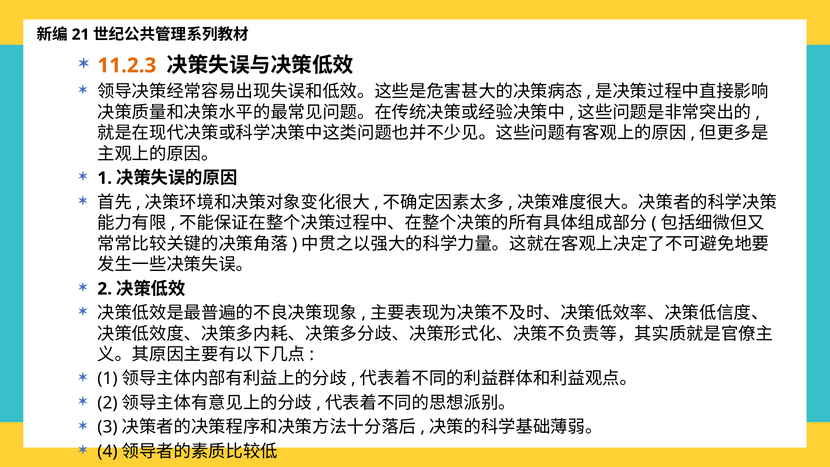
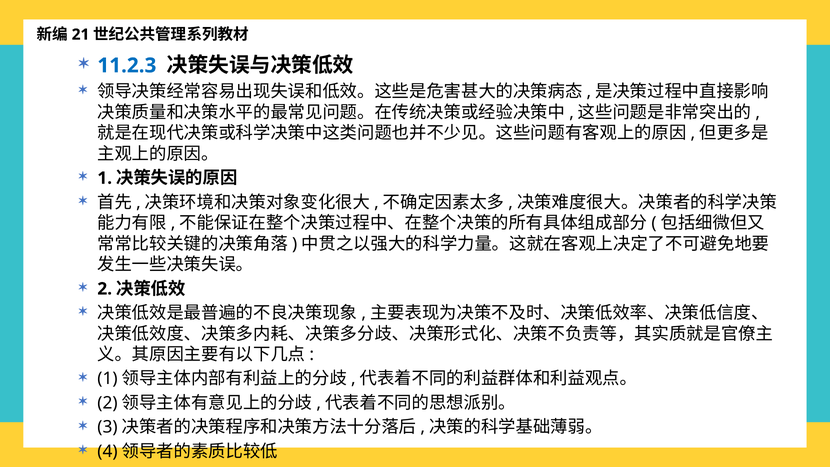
11.2.3 colour: orange -> blue (127, 65)
